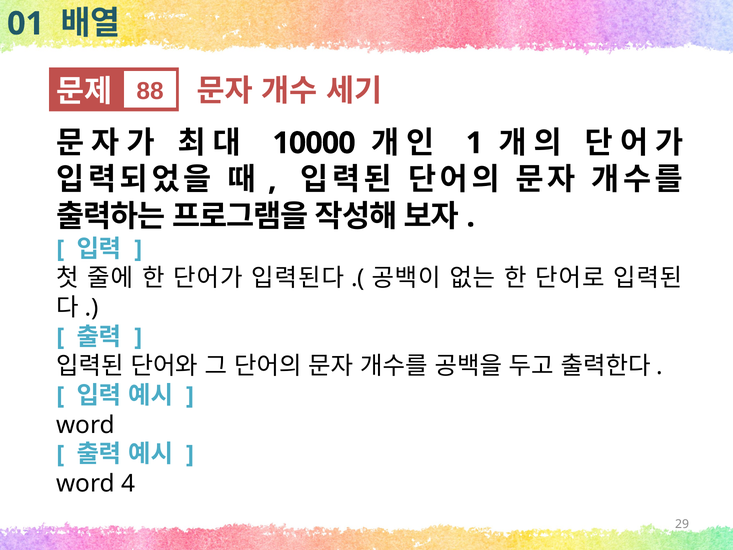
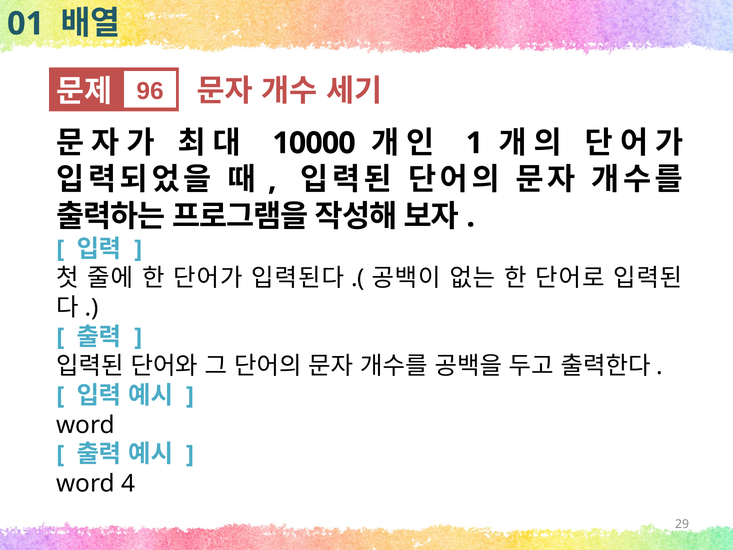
88: 88 -> 96 (150, 91)
